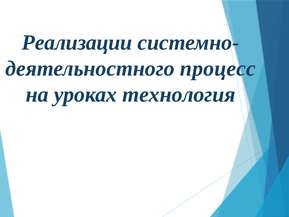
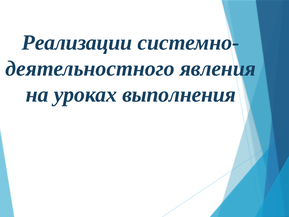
процесс: процесс -> явления (218, 68)
технология: технология -> выполнения (179, 94)
